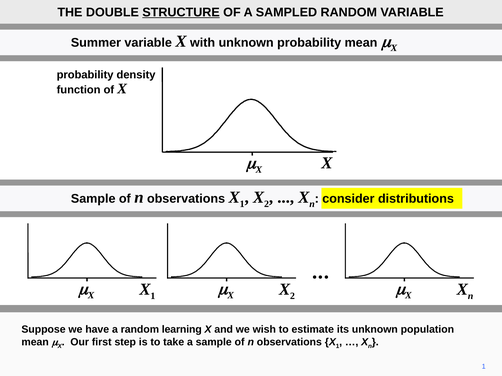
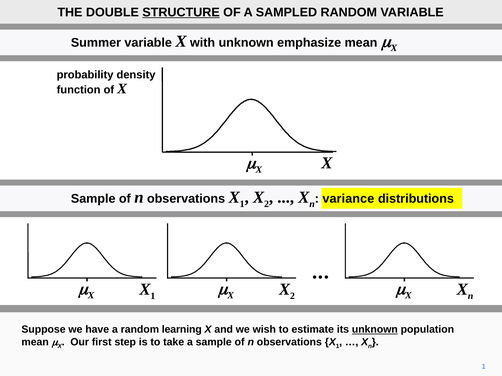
unknown probability: probability -> emphasize (309, 43)
consider: consider -> variance (348, 199)
unknown underline: none -> present (375, 330)
